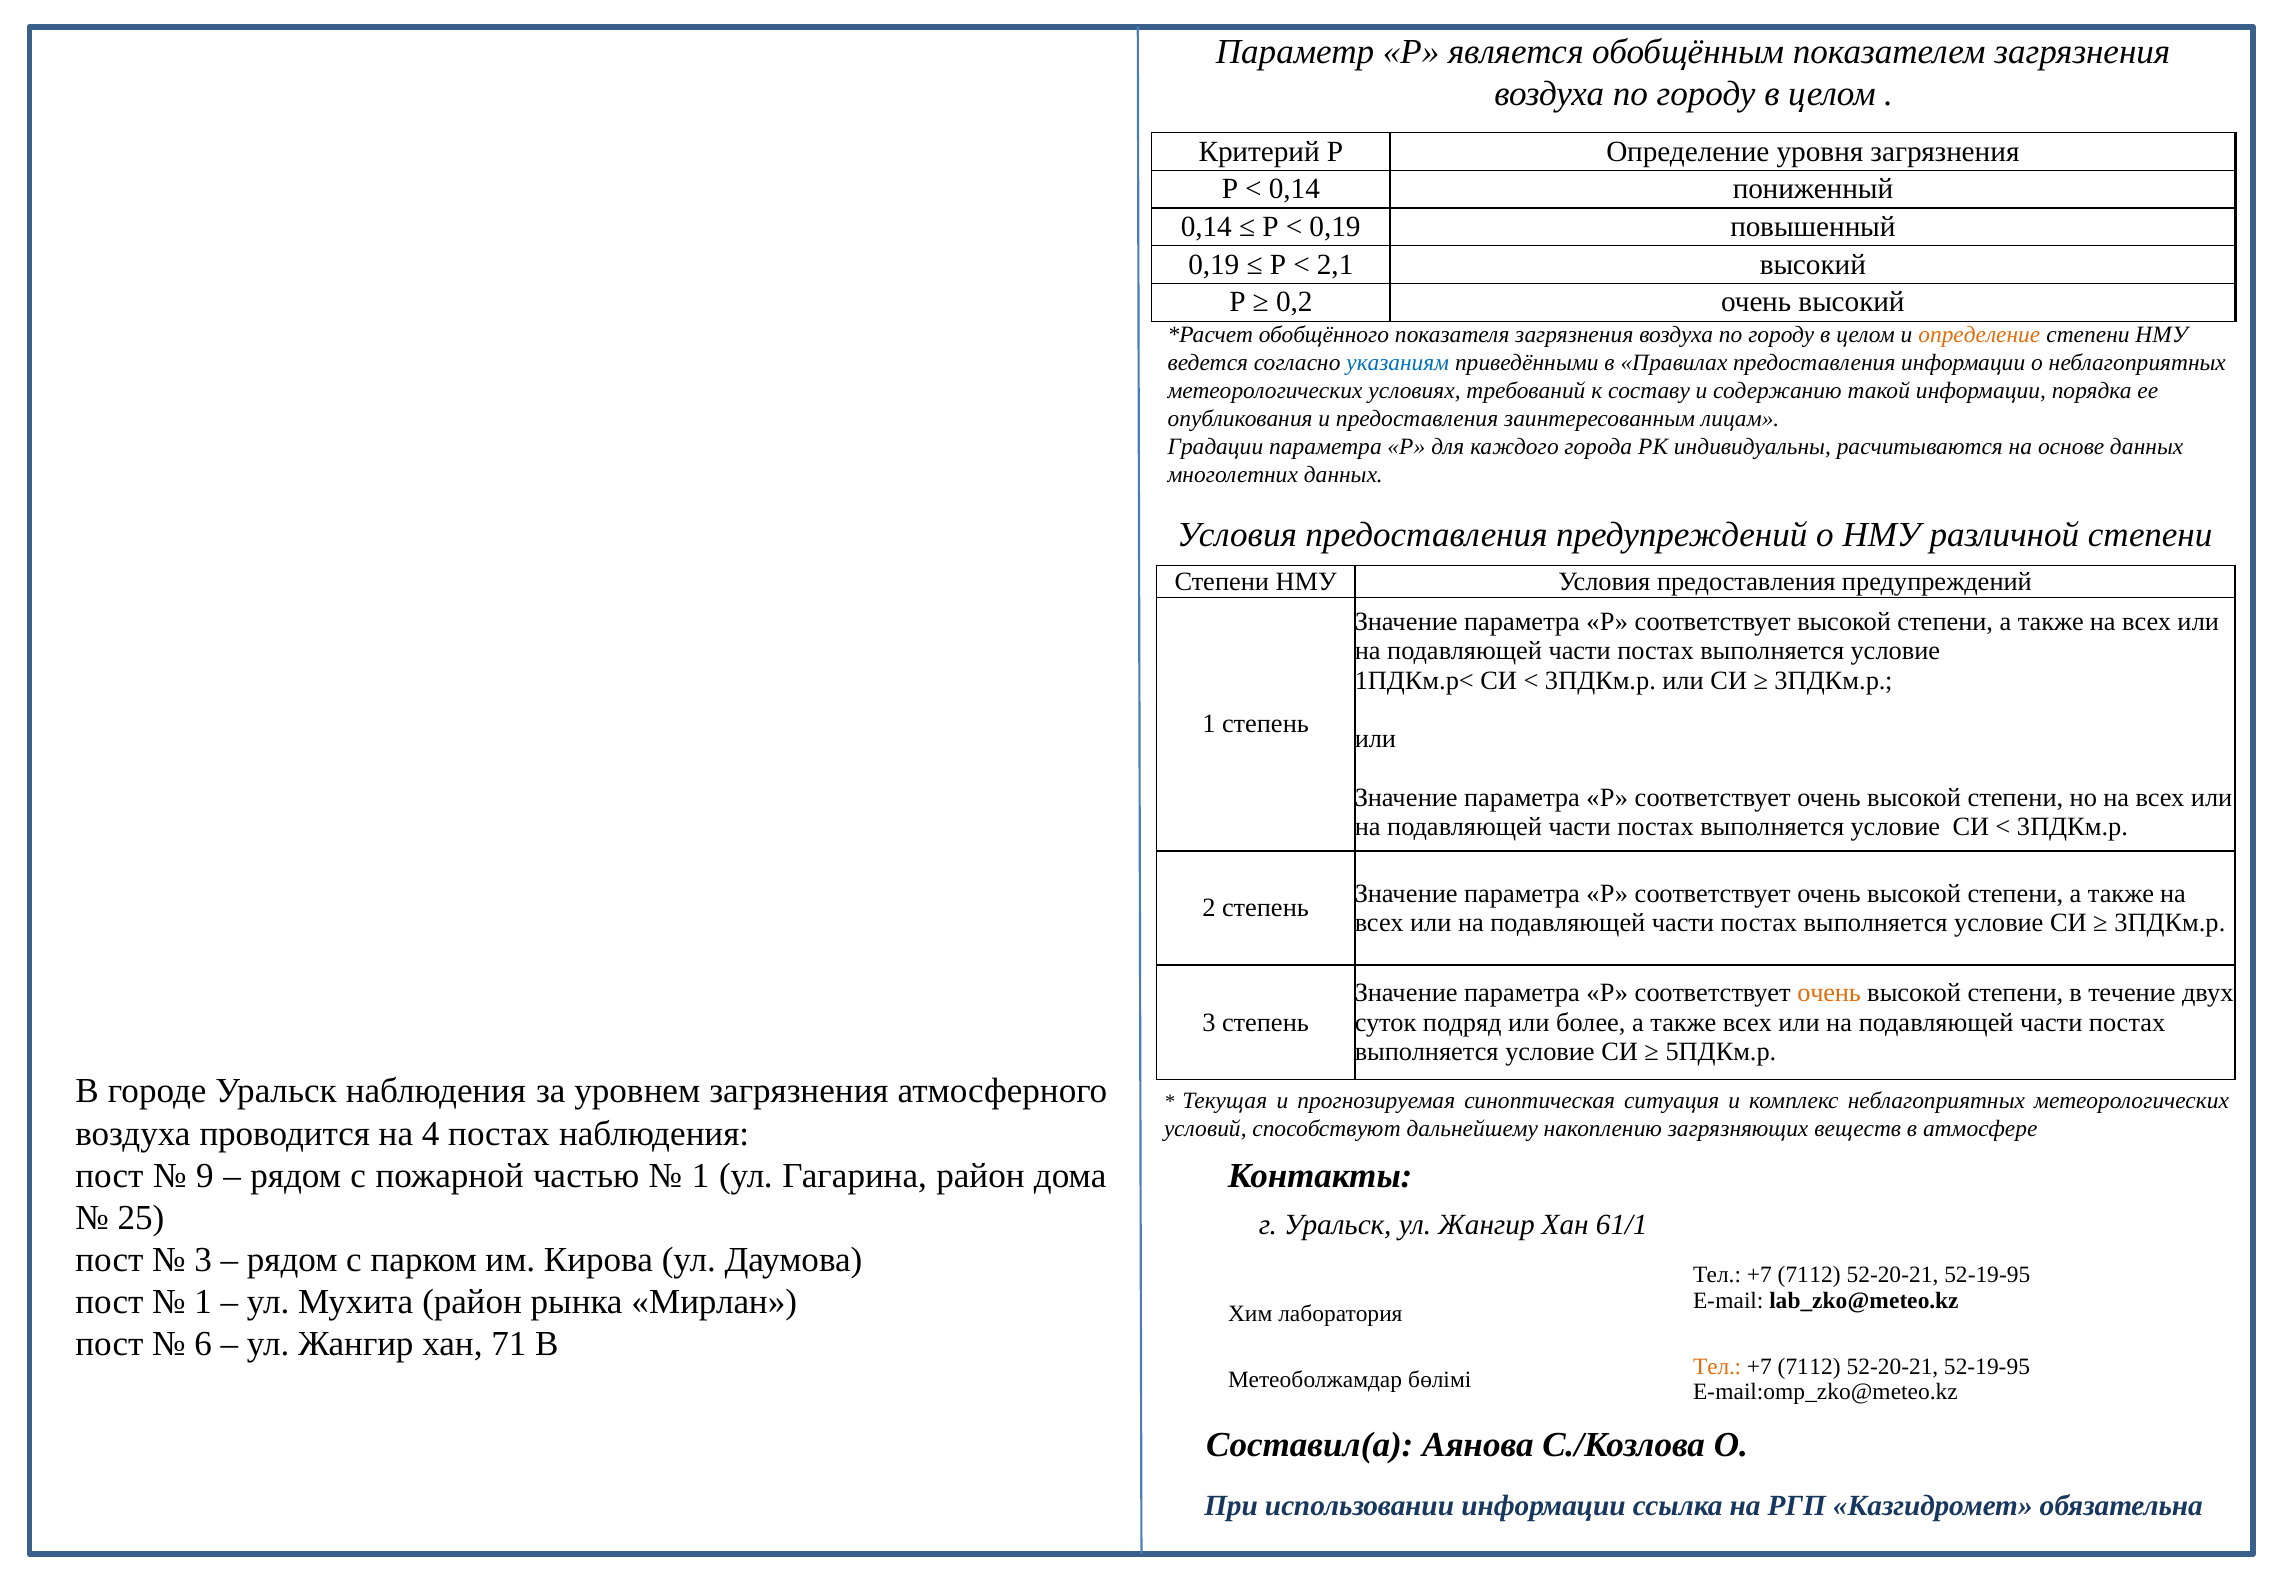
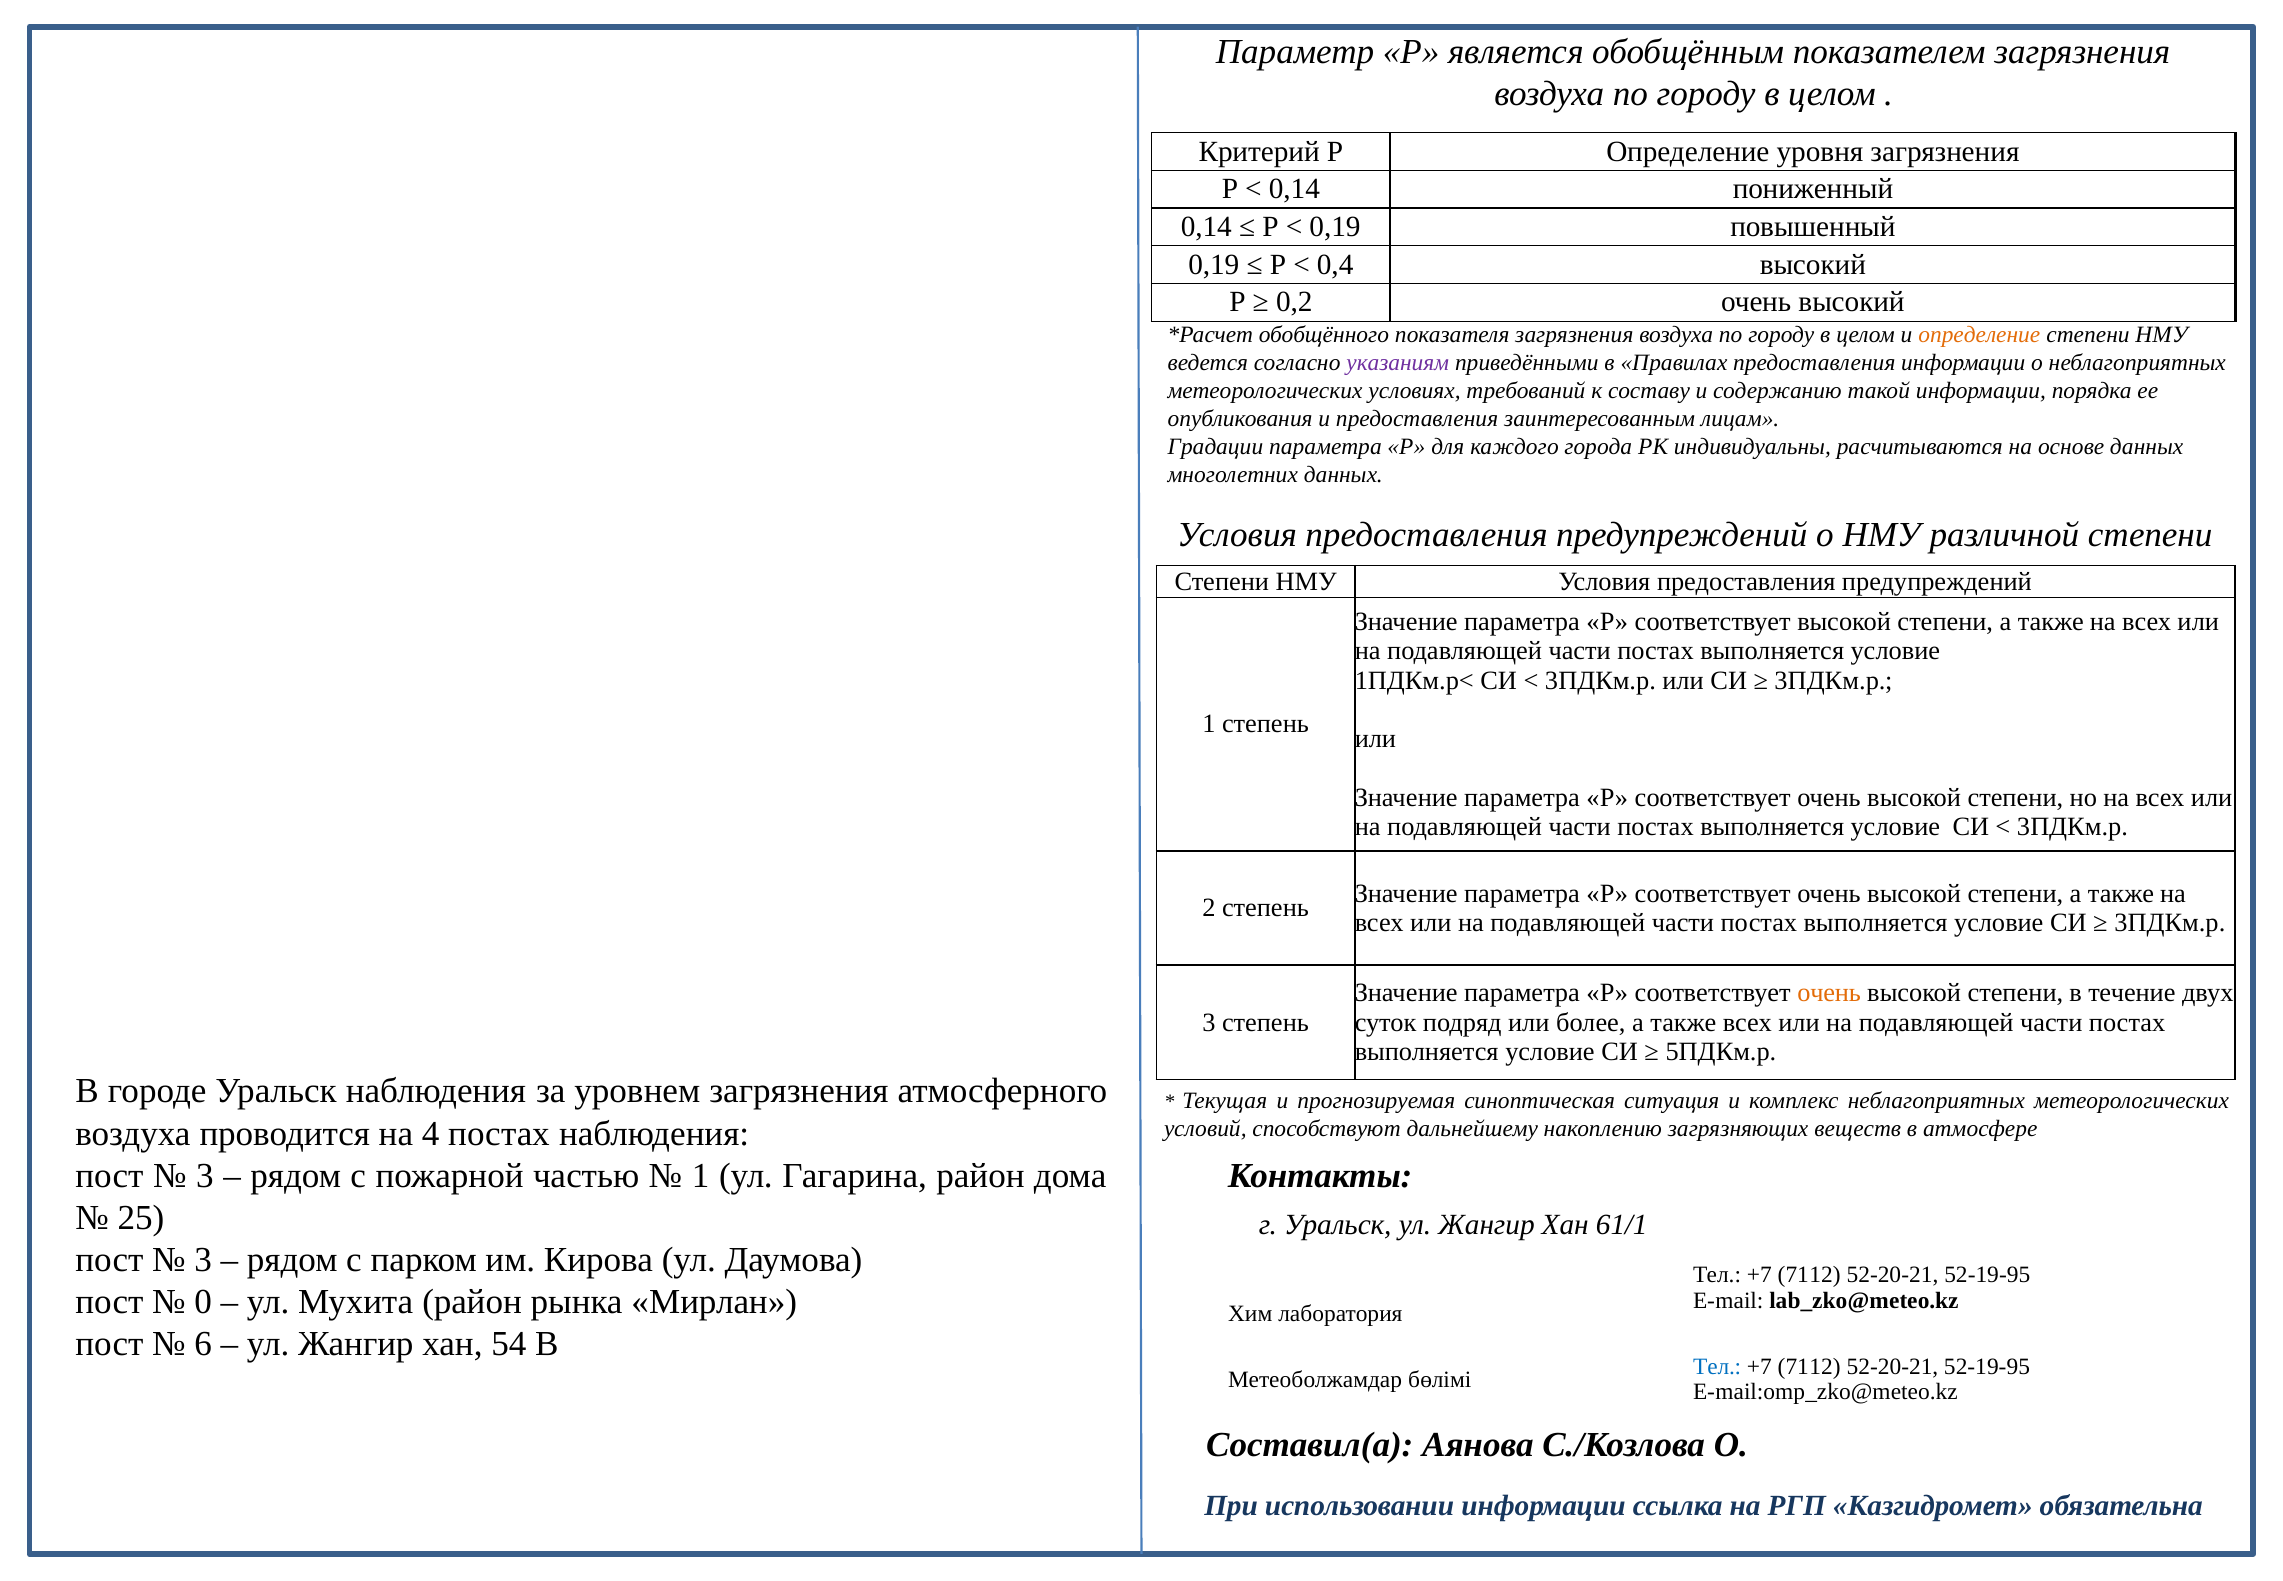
2,1: 2,1 -> 0,4 (1335, 264)
указаниям colour: blue -> purple (1398, 363)
9: 9 -> 3 (205, 1175)
1: 1 -> 0 (203, 1302)
71: 71 -> 54 (509, 1344)
Тел colour: orange -> blue (1717, 1366)
